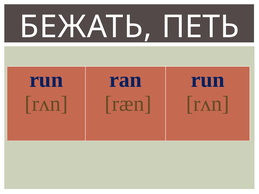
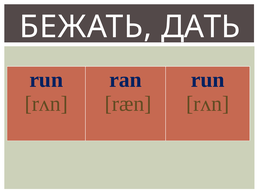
ПЕТЬ: ПЕТЬ -> ДАТЬ (201, 27)
